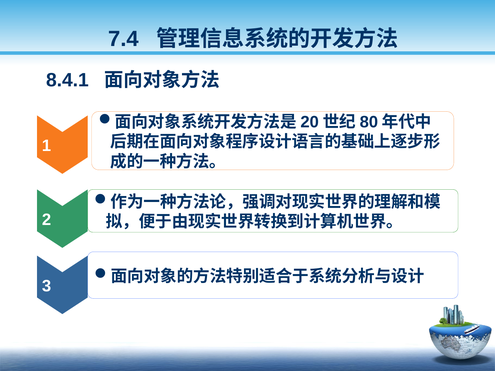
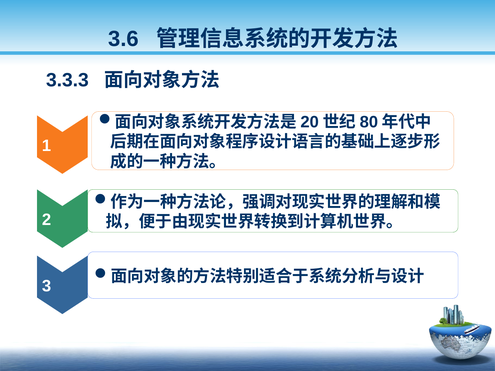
7.4: 7.4 -> 3.6 (123, 39)
8.4.1: 8.4.1 -> 3.3.3 (68, 80)
